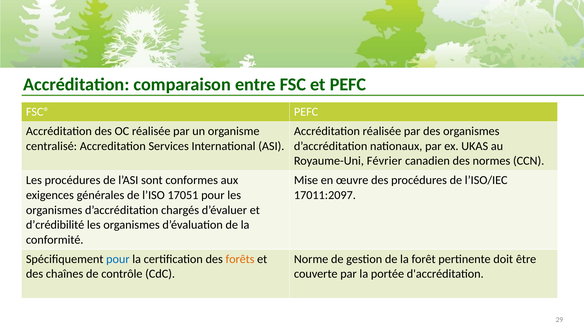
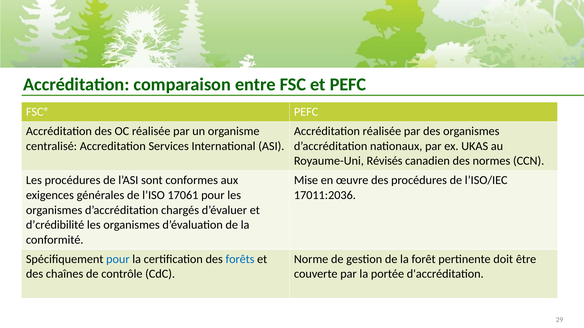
Février: Février -> Révisés (385, 161)
17051: 17051 -> 17061 (183, 195)
17011:2097: 17011:2097 -> 17011:2036 (325, 195)
forêts colour: orange -> blue (240, 259)
